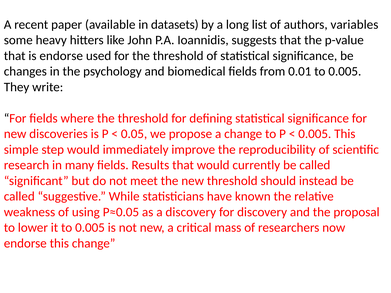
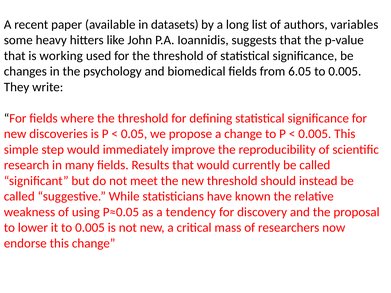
is endorse: endorse -> working (61, 56)
0.01: 0.01 -> 6.05 (300, 71)
a discovery: discovery -> tendency (191, 212)
